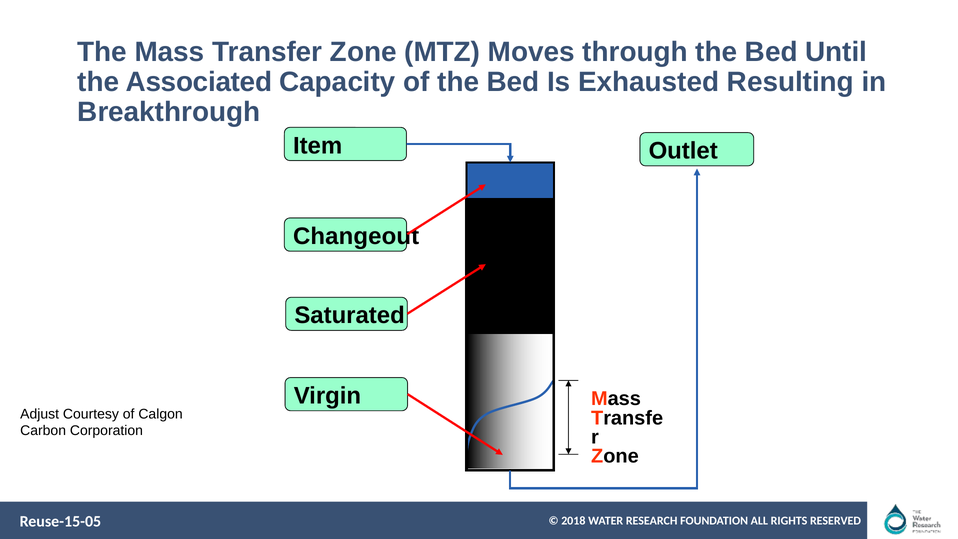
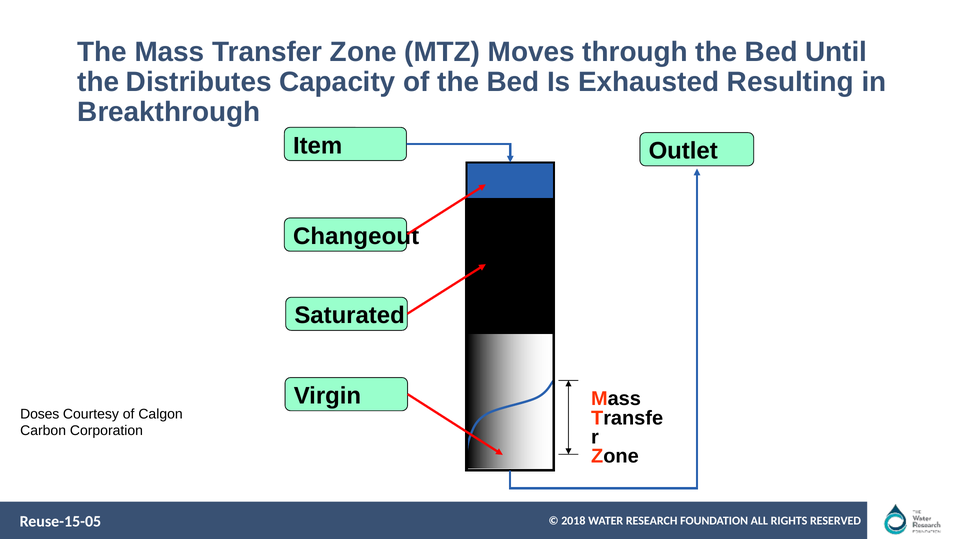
Associated: Associated -> Distributes (199, 82)
Adjust: Adjust -> Doses (40, 414)
